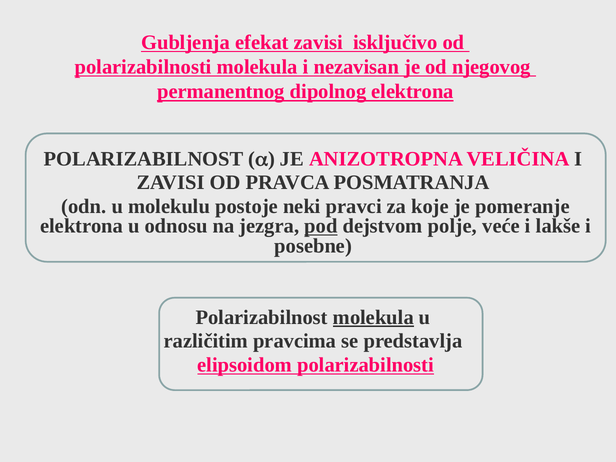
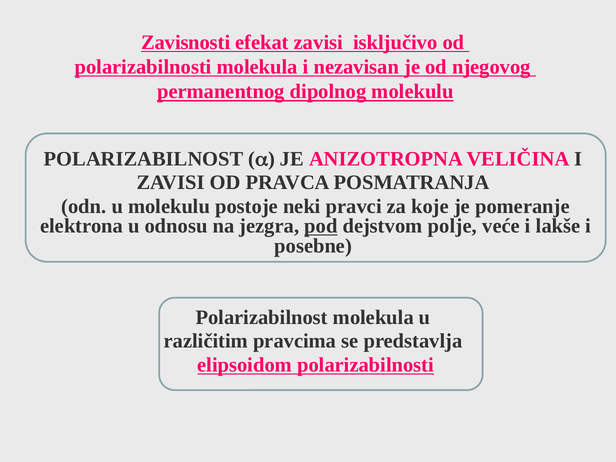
Gubljenja: Gubljenja -> Zavisnosti (186, 42)
dipolnog elektrona: elektrona -> molekulu (413, 92)
molekula underline: present -> none (373, 317)
